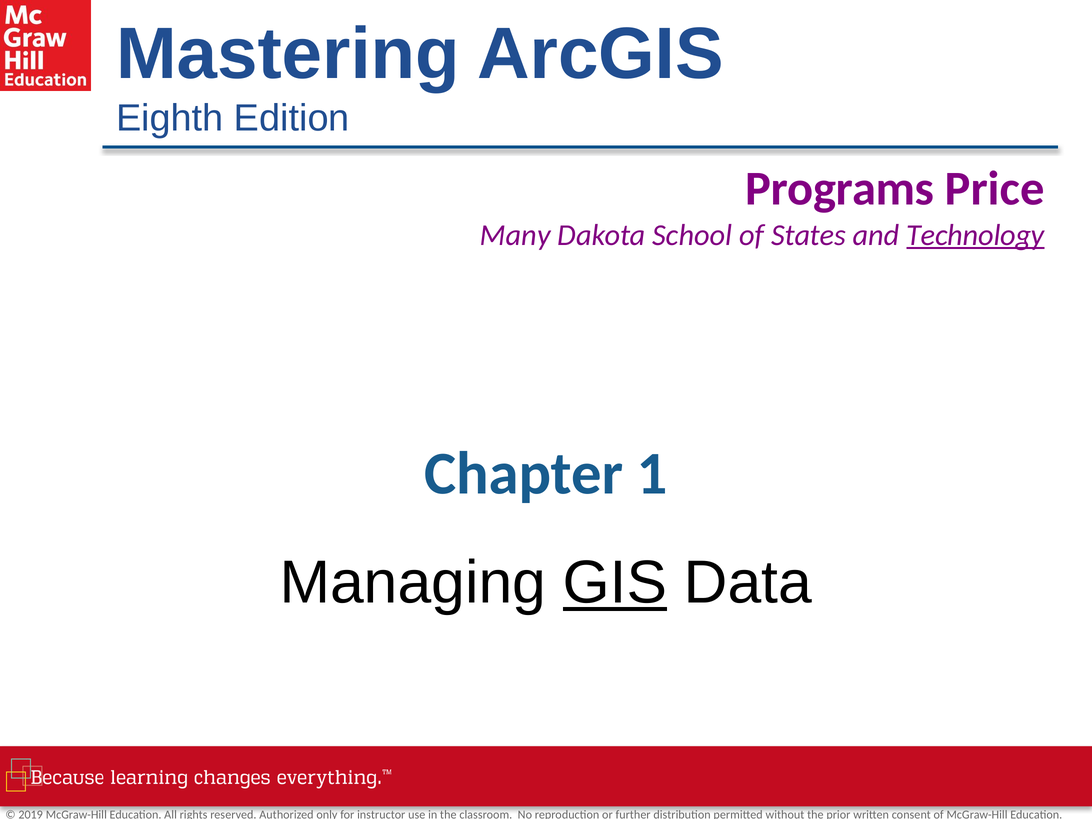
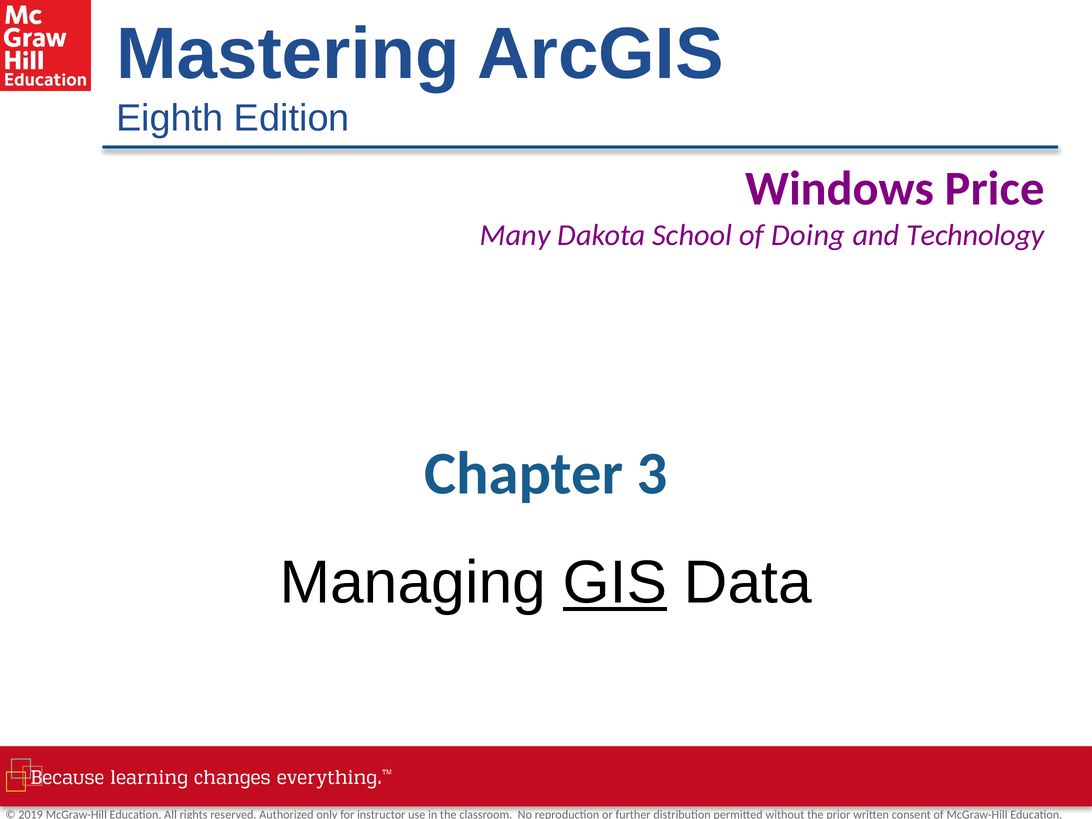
Programs: Programs -> Windows (840, 189)
States: States -> Doing (808, 235)
Technology underline: present -> none (975, 235)
1: 1 -> 3 (652, 474)
